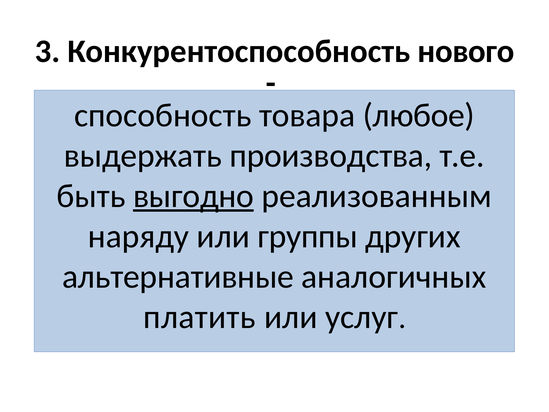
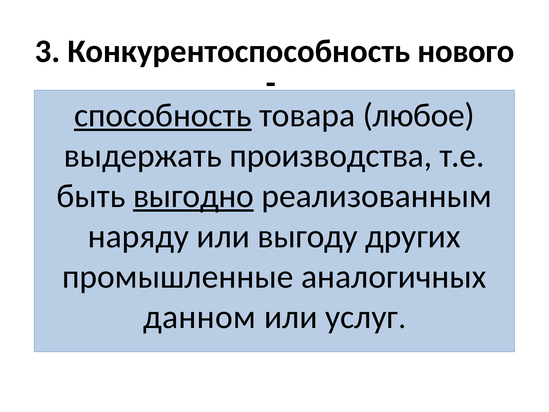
способность underline: none -> present (163, 115)
группы: группы -> выгоду (308, 236)
альтернативные: альтернативные -> промышленные (178, 277)
платить: платить -> данном (199, 317)
